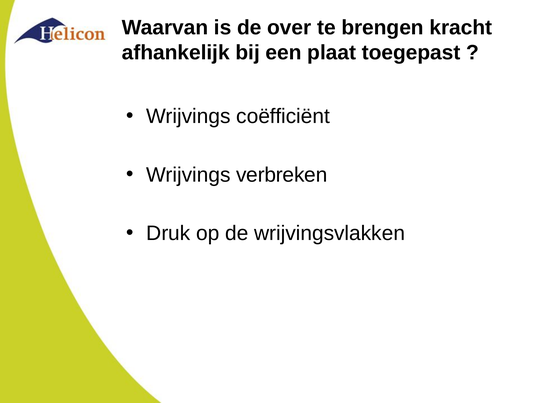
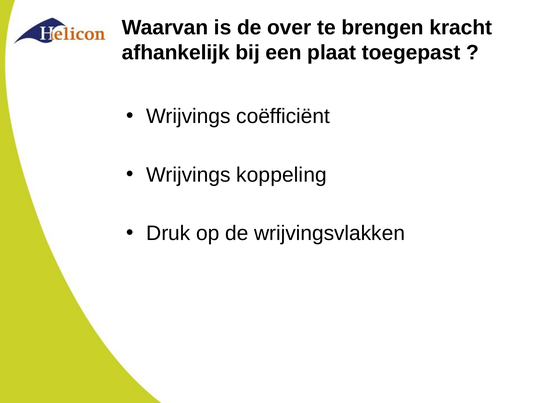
verbreken: verbreken -> koppeling (282, 175)
